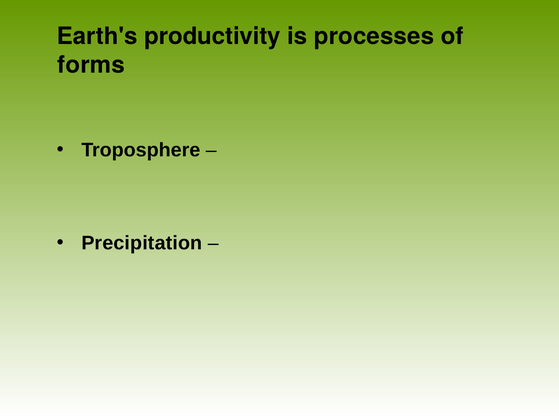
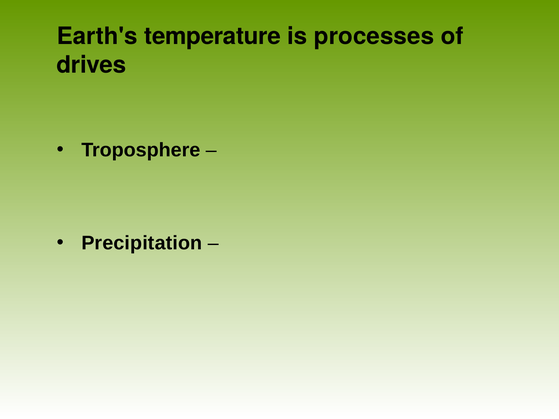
productivity: productivity -> temperature (213, 36)
forms: forms -> drives (91, 65)
